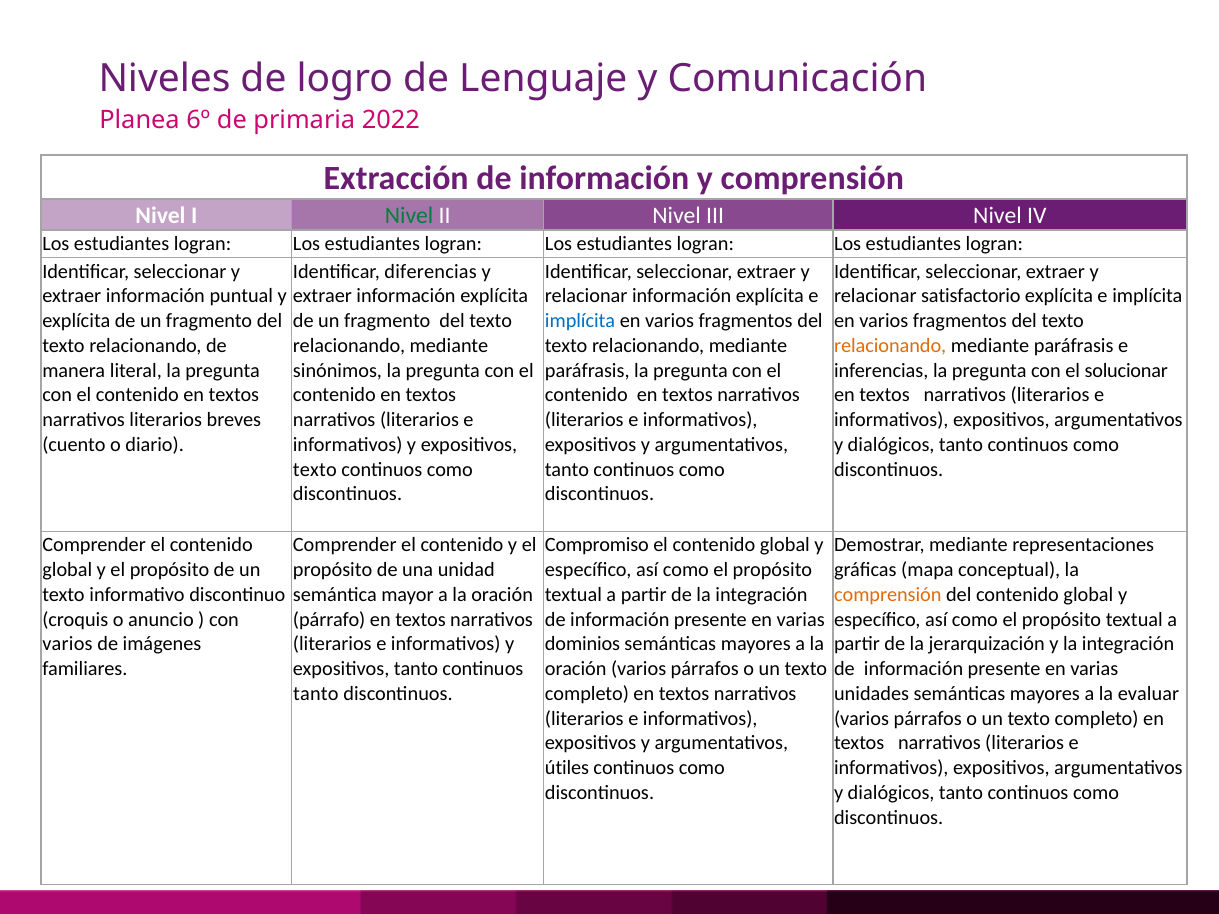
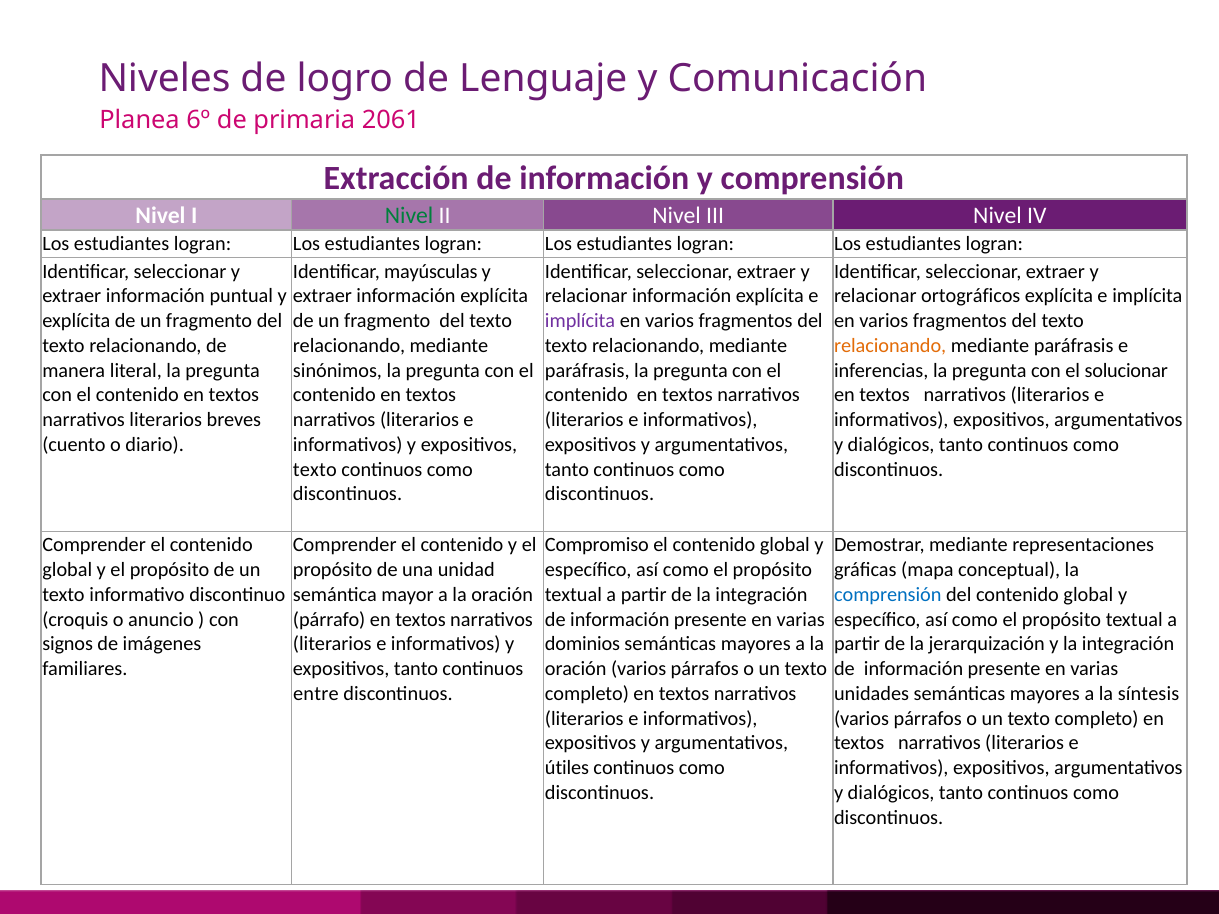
2022: 2022 -> 2061 (391, 120)
diferencias: diferencias -> mayúsculas (431, 272)
satisfactorio: satisfactorio -> ortográficos (971, 296)
implícita colour: blue -> purple (580, 321)
comprensión colour: orange -> blue (888, 595)
varios: varios -> signos (68, 644)
tanto: tanto -> entre (316, 694)
evaluar: evaluar -> síntesis (1148, 694)
